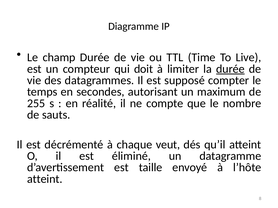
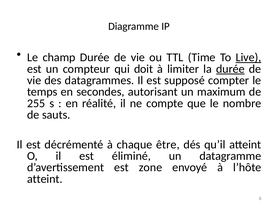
Live underline: none -> present (248, 58)
veut: veut -> être (168, 145)
taille: taille -> zone (151, 168)
